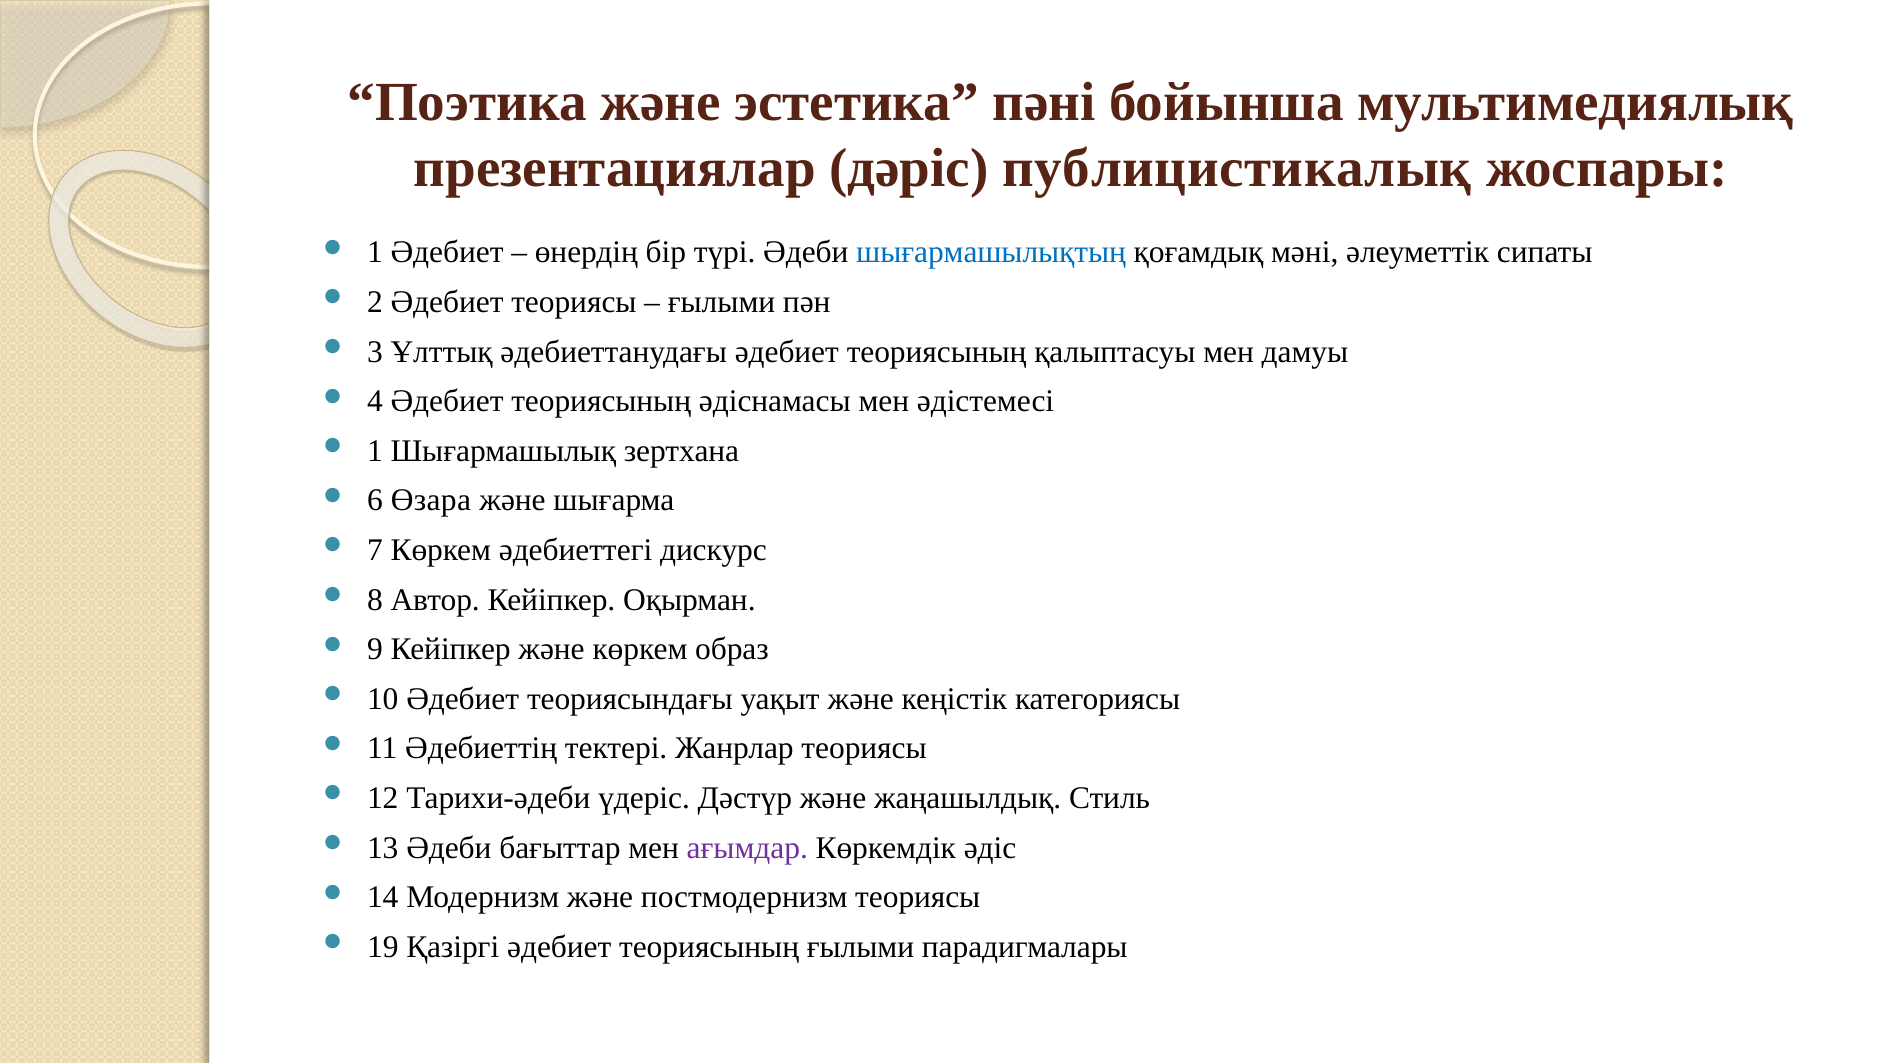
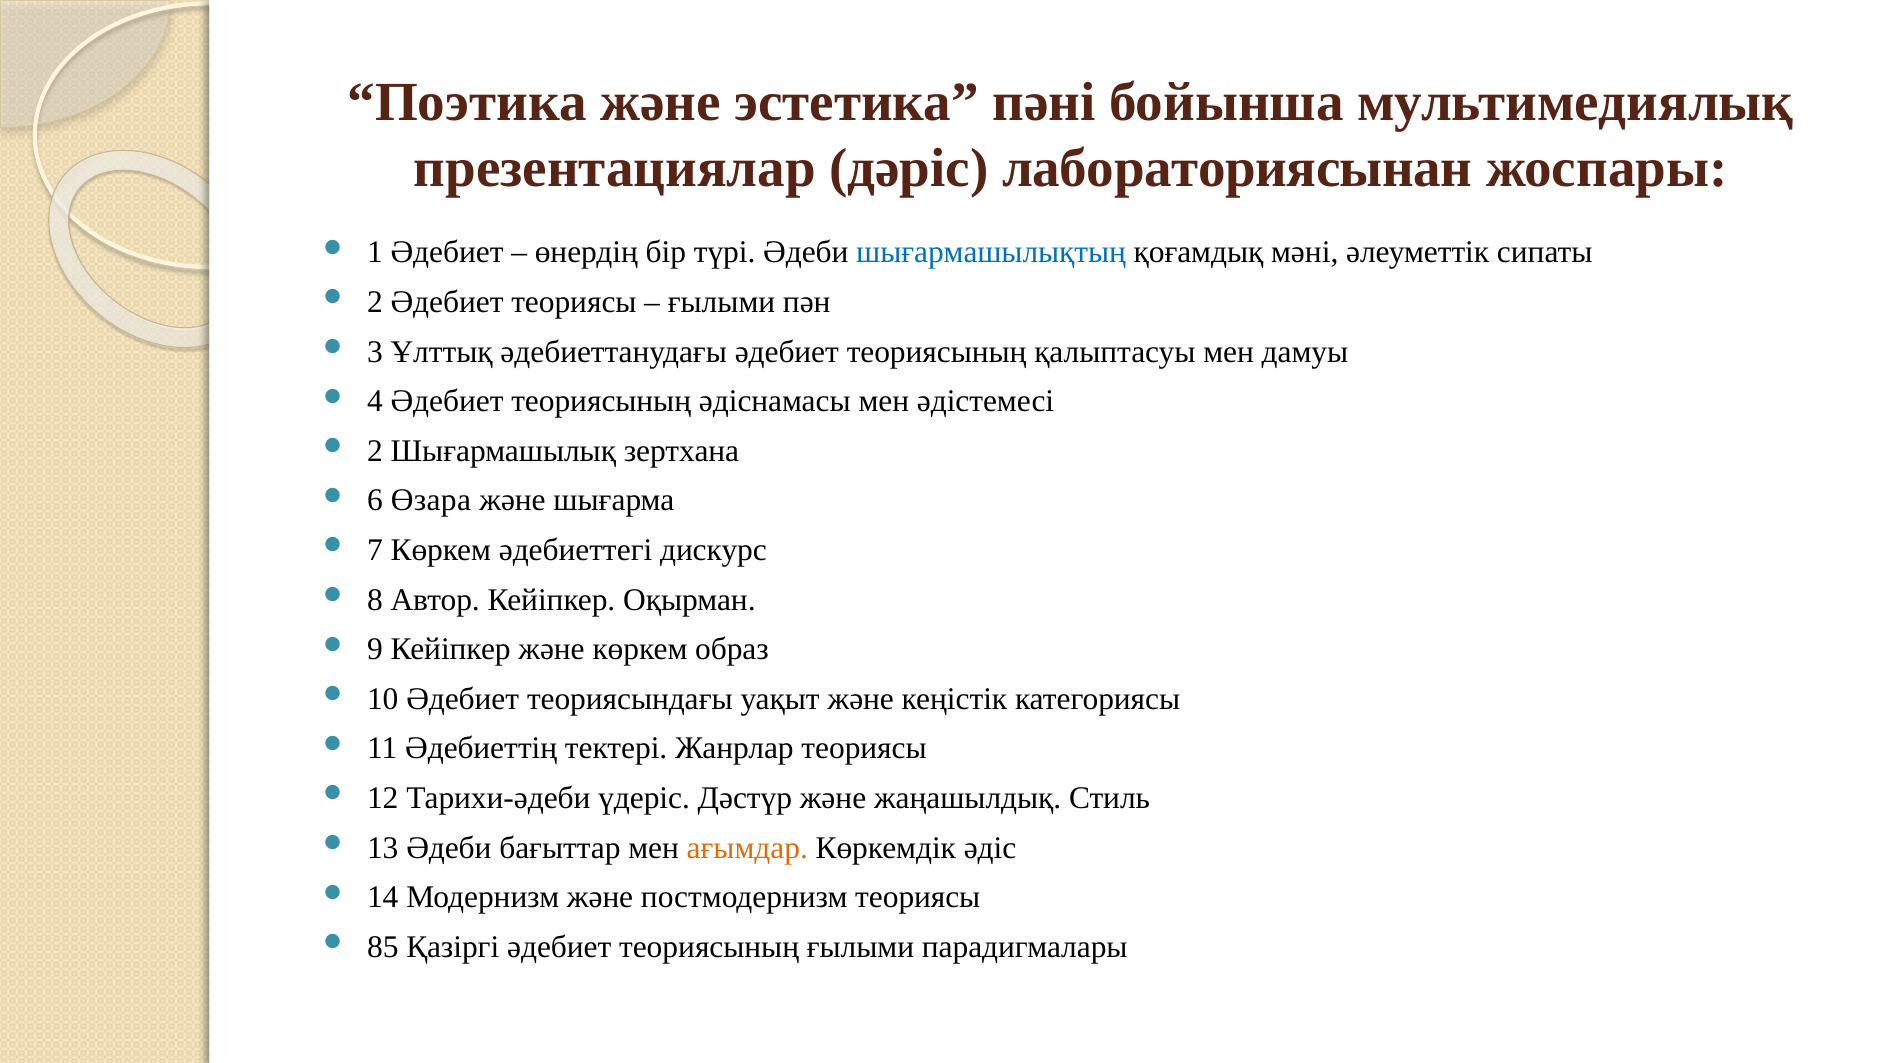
публицистикалық: публицистикалық -> лабораториясынан (1237, 168)
1: 1 -> 2 (375, 451)
ағымдар colour: purple -> orange (747, 847)
19: 19 -> 85 (383, 947)
